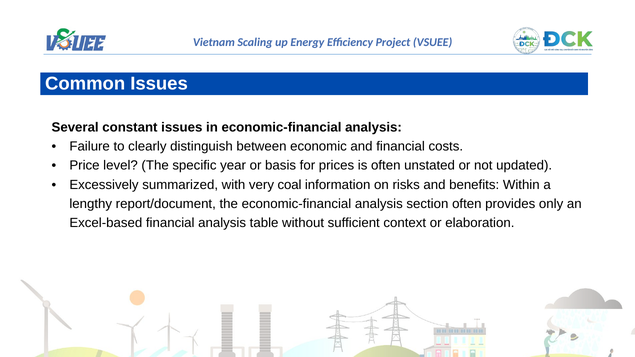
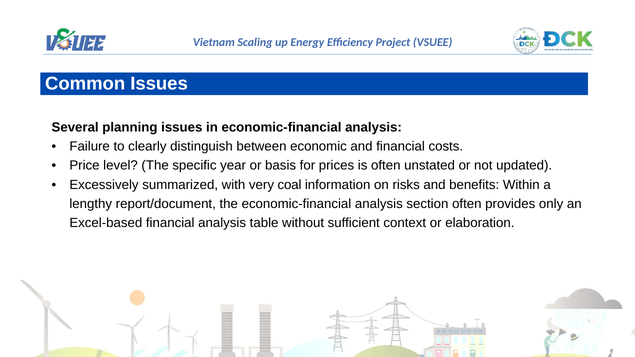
constant: constant -> planning (130, 127)
